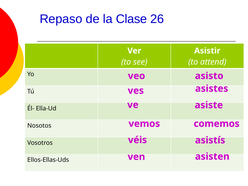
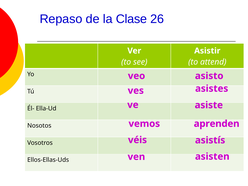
comemos: comemos -> aprenden (217, 124)
